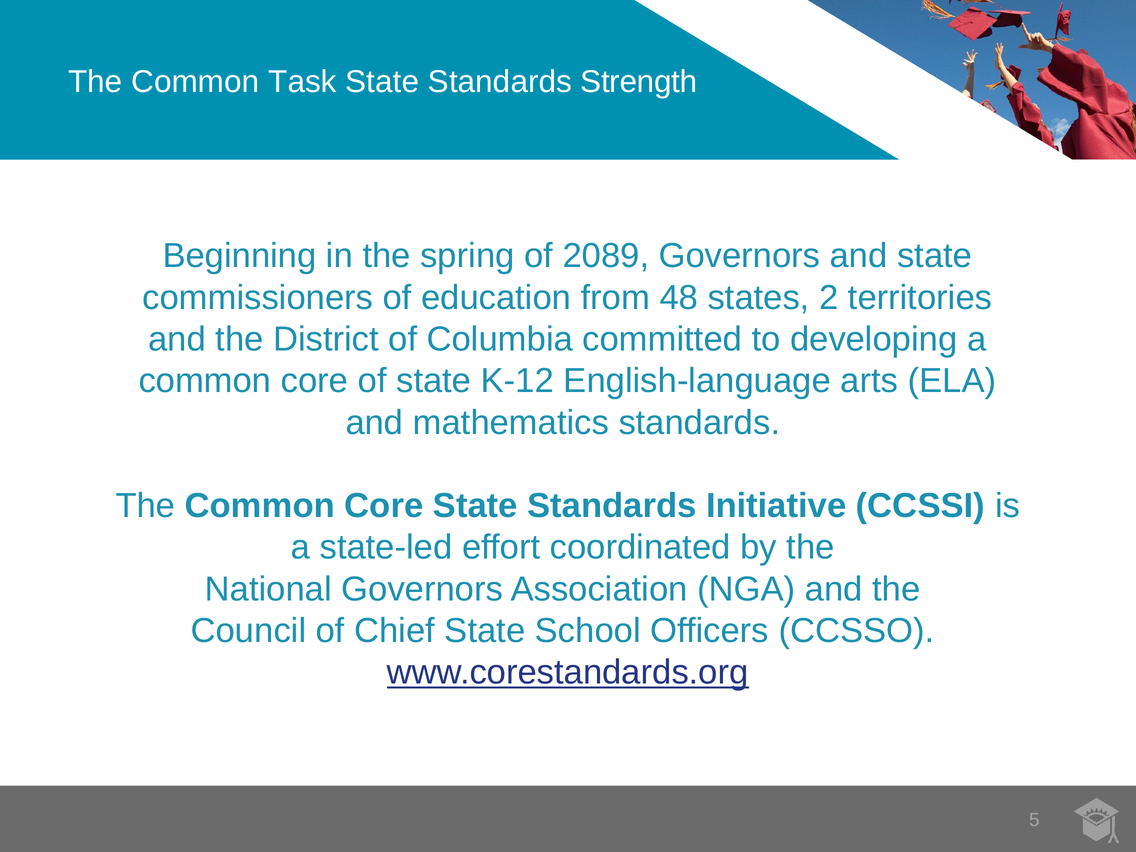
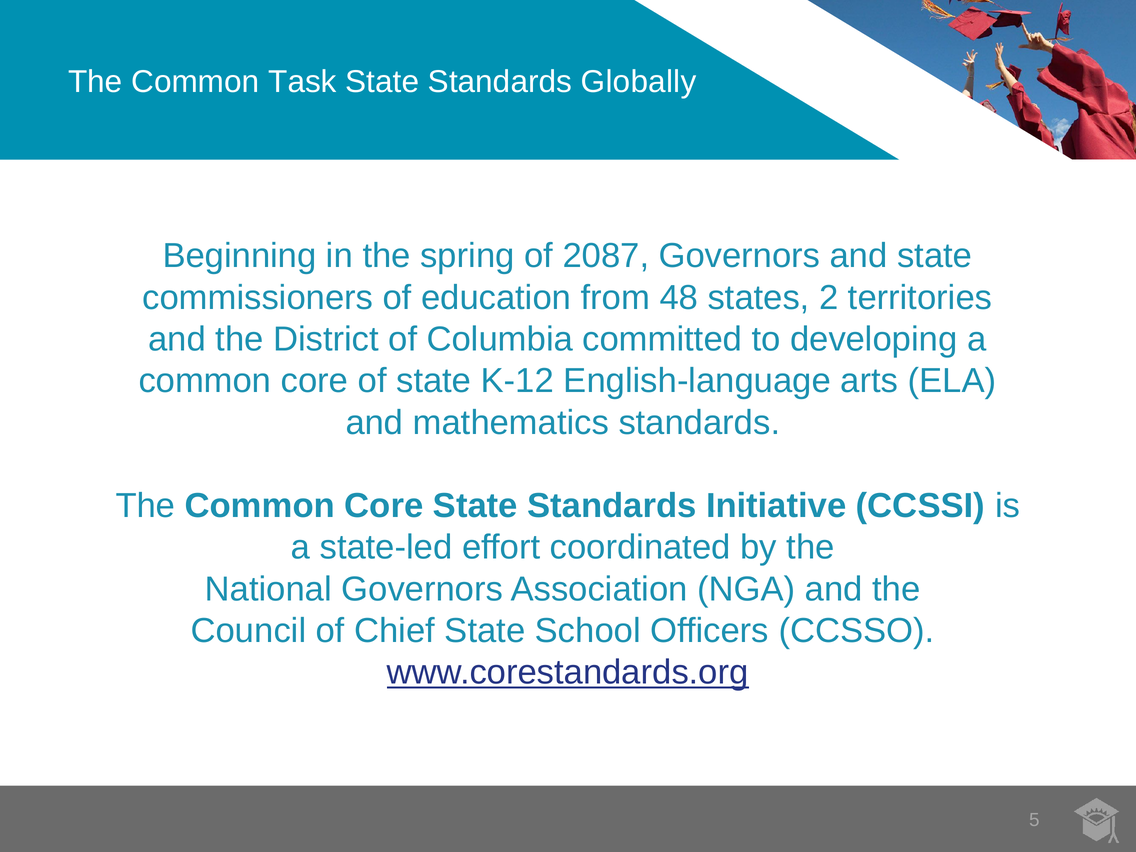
Strength: Strength -> Globally (639, 82)
2089: 2089 -> 2087 (606, 256)
